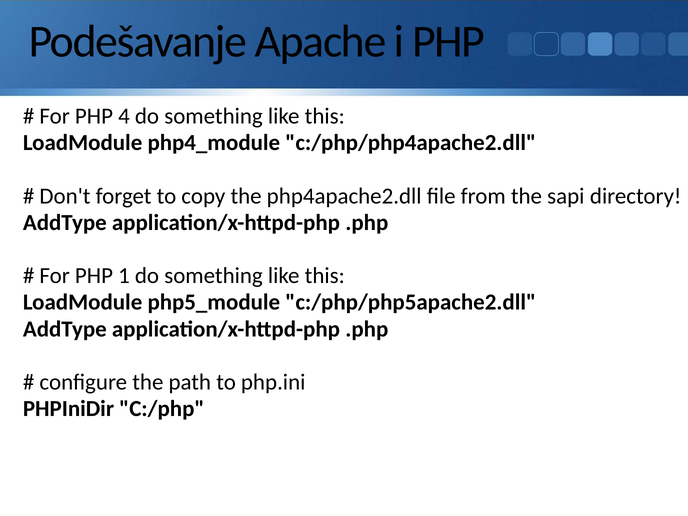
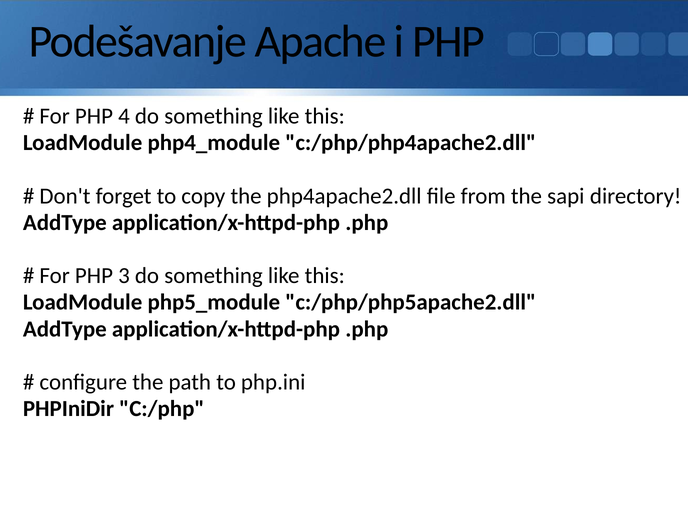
1: 1 -> 3 (124, 276)
